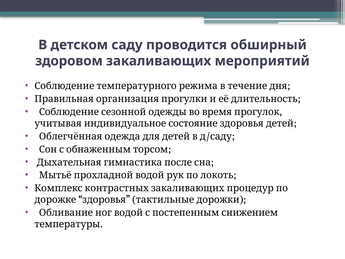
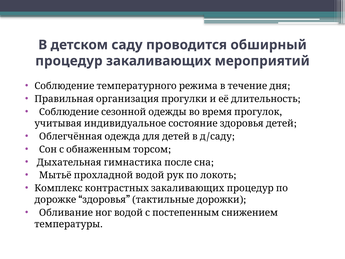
здоровом: здоровом -> процедур (69, 61)
